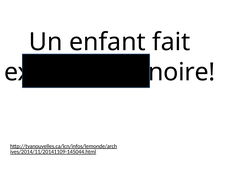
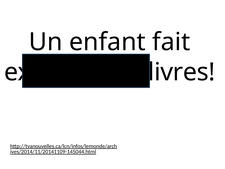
noire: noire -> livres (182, 72)
